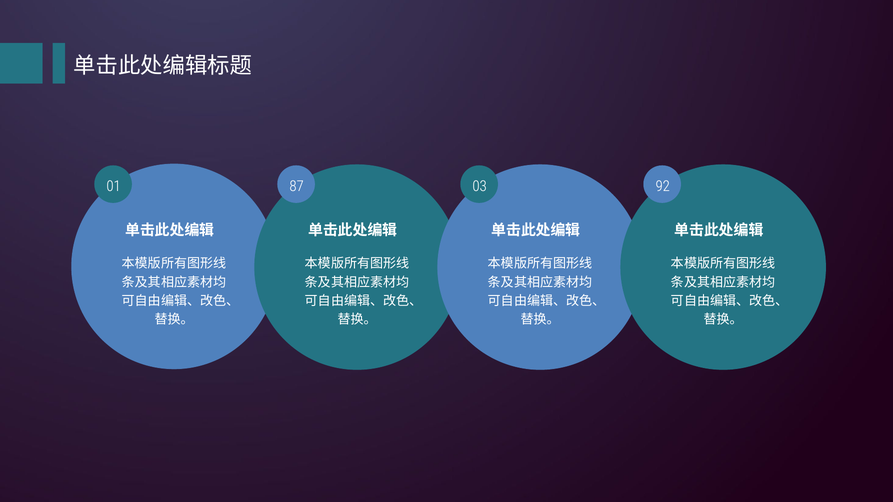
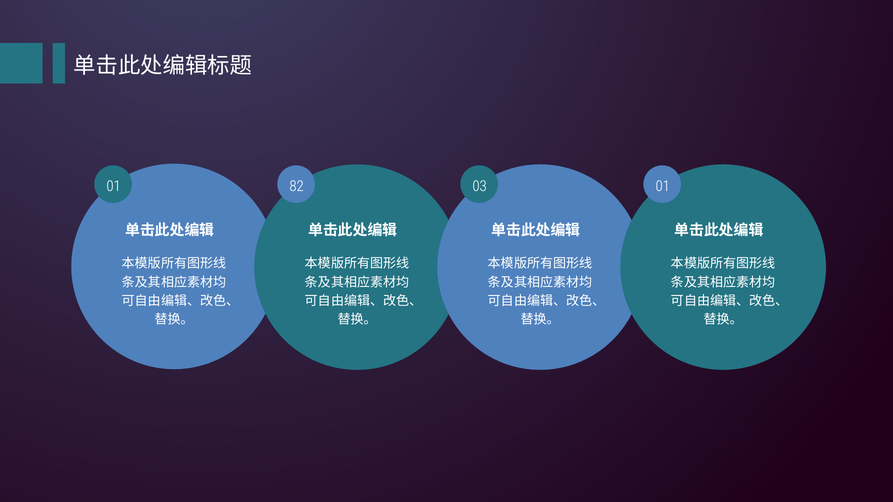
87: 87 -> 82 (297, 186)
03 92: 92 -> 01 (663, 186)
